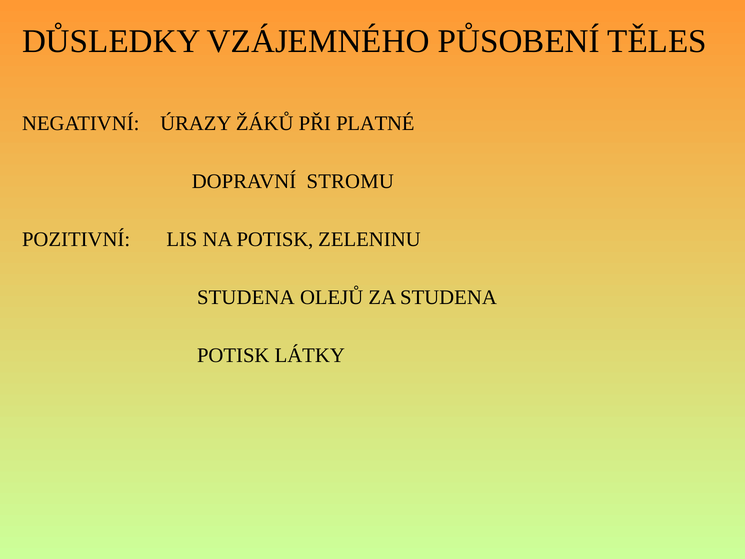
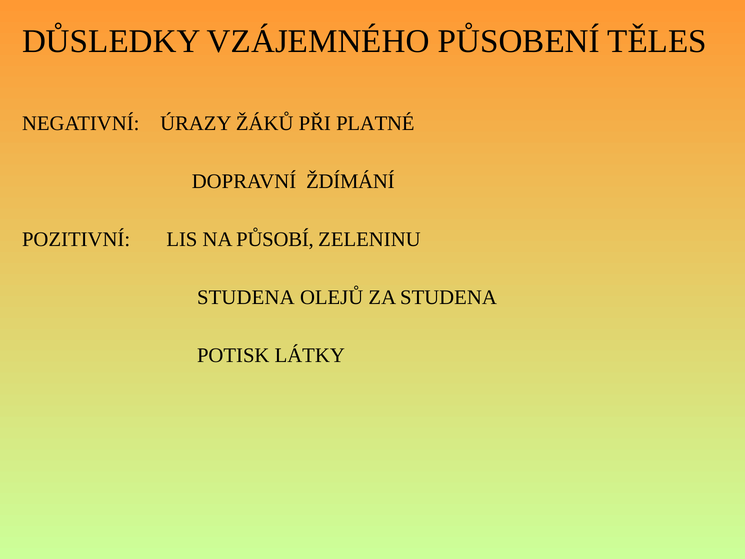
STROMU: STROMU -> ŽDÍMÁNÍ (350, 181)
NA POTISK: POTISK -> PŮSOBÍ (275, 239)
